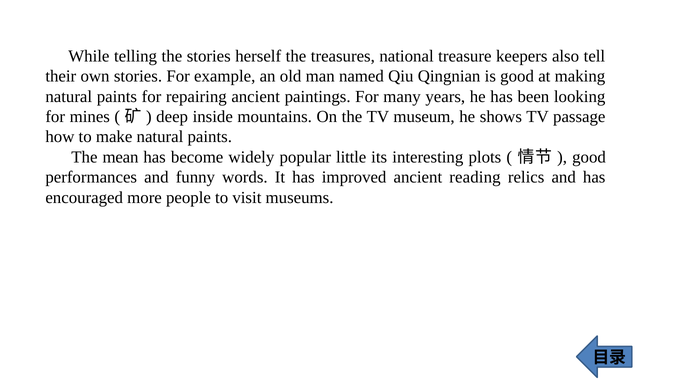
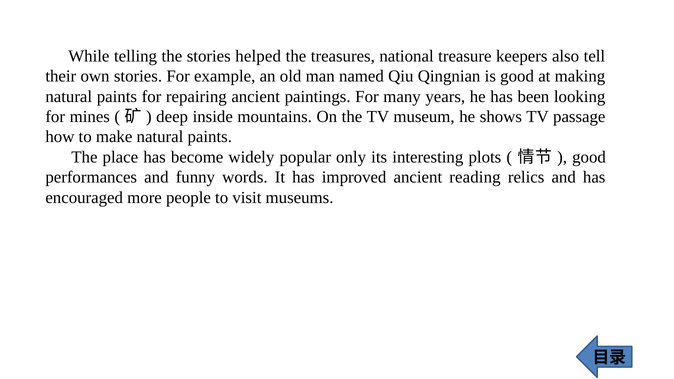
herself: herself -> helped (258, 56)
mean: mean -> place (120, 157)
little: little -> only (351, 157)
